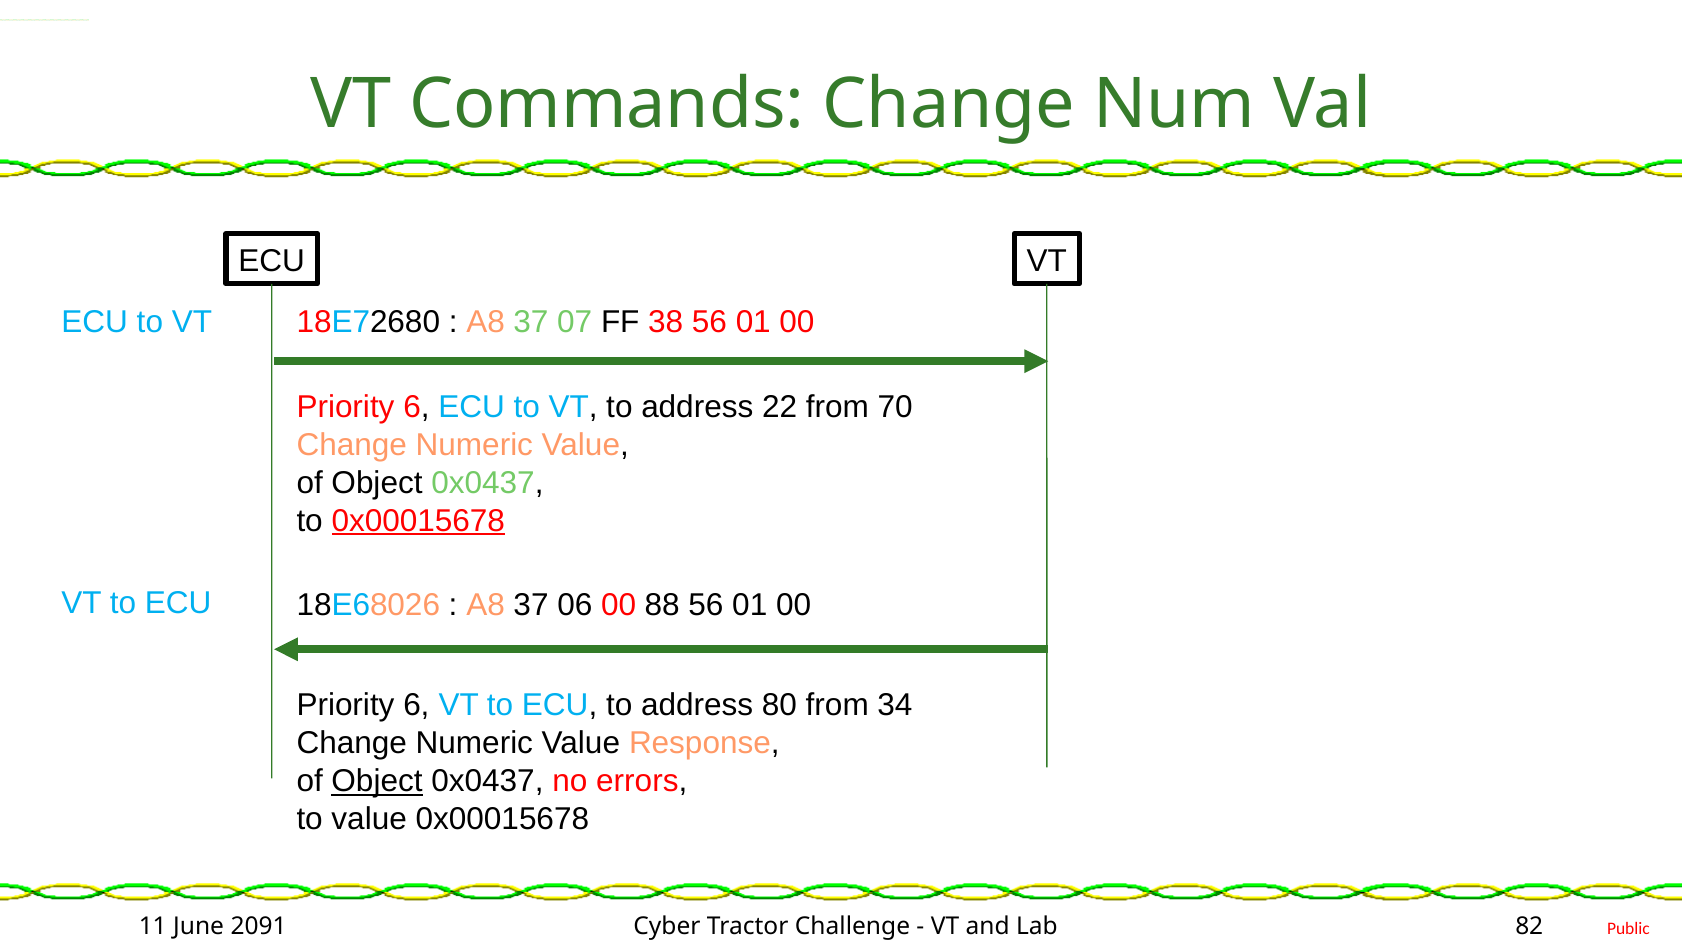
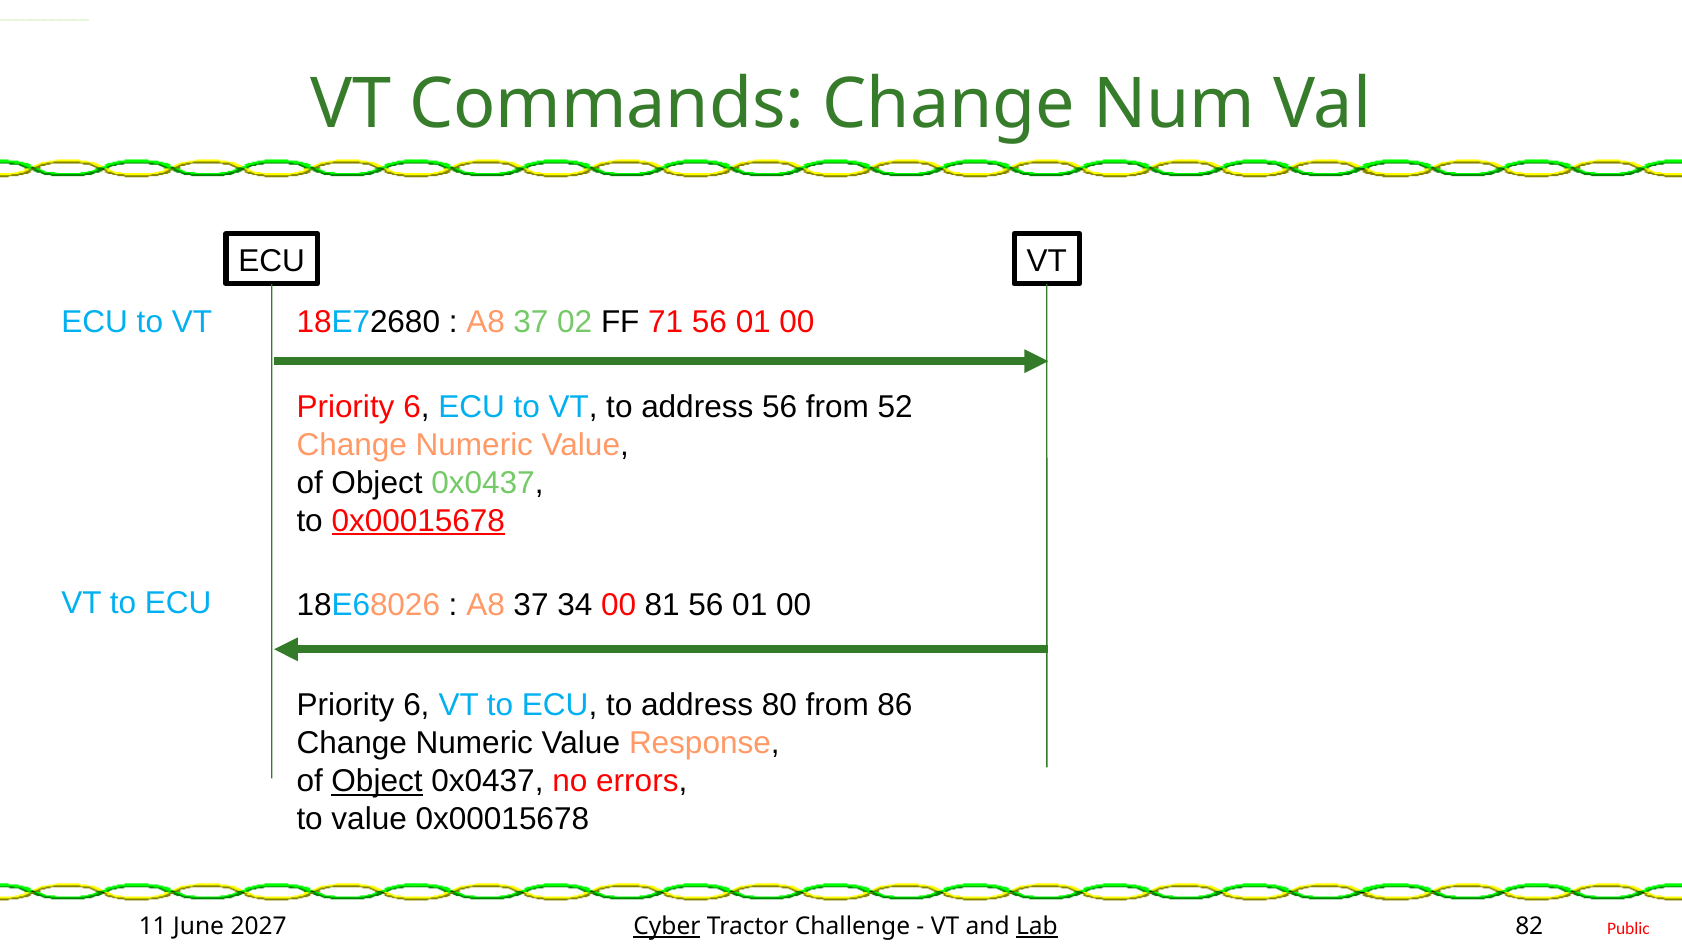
07: 07 -> 02 (575, 323)
38: 38 -> 71 (666, 323)
address 22: 22 -> 56 (780, 407)
70: 70 -> 52 (895, 407)
06: 06 -> 34 (575, 605)
88: 88 -> 81 (662, 605)
34: 34 -> 86 (895, 706)
2091: 2091 -> 2027 (259, 927)
Cyber underline: none -> present (667, 927)
Lab underline: none -> present (1037, 927)
